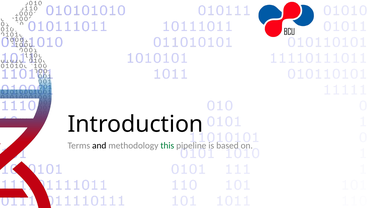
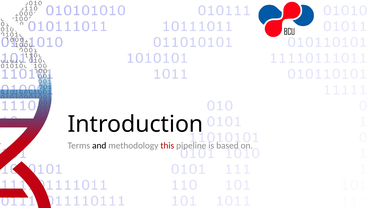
this colour: green -> red (167, 146)
